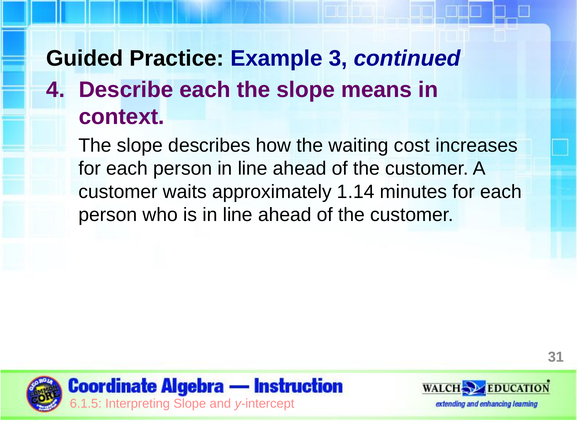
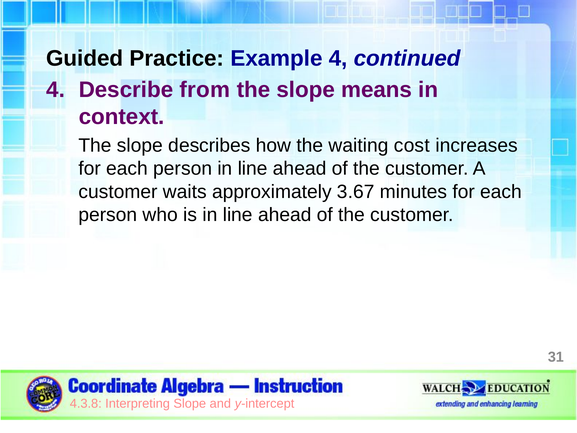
Example 3: 3 -> 4 (338, 58)
Describe each: each -> from (205, 90)
1.14: 1.14 -> 3.67 (356, 192)
6.1.5: 6.1.5 -> 4.3.8 (86, 403)
